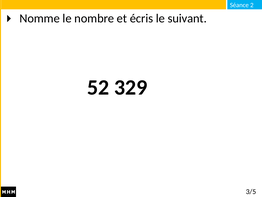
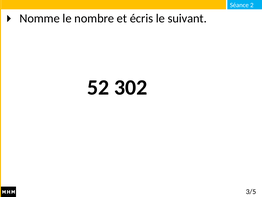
329: 329 -> 302 (131, 87)
